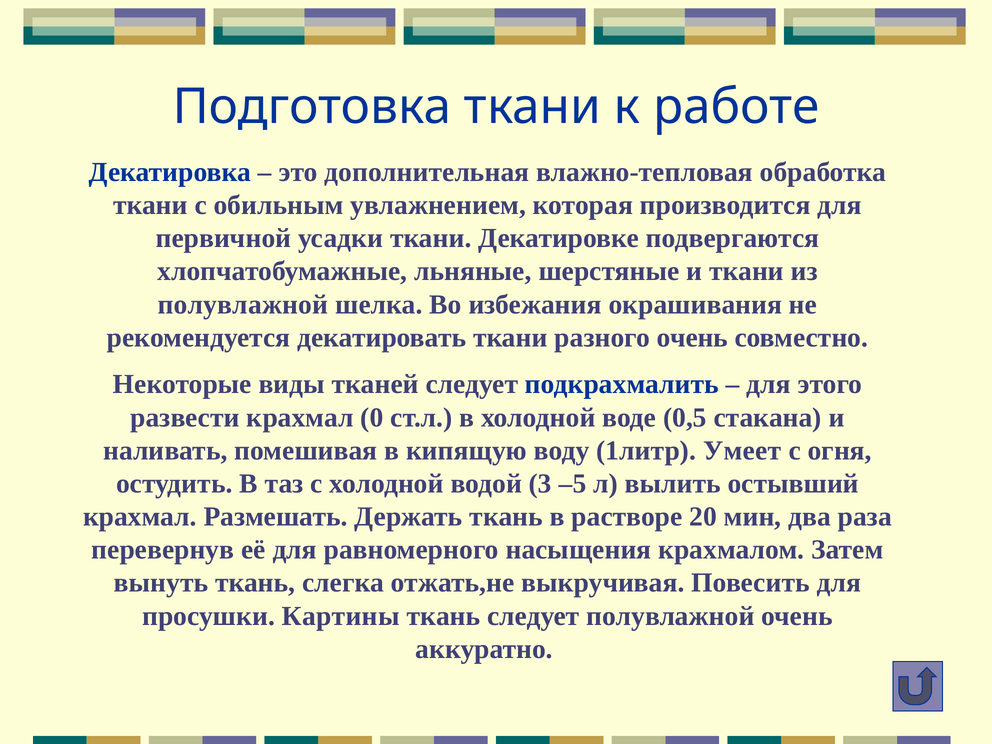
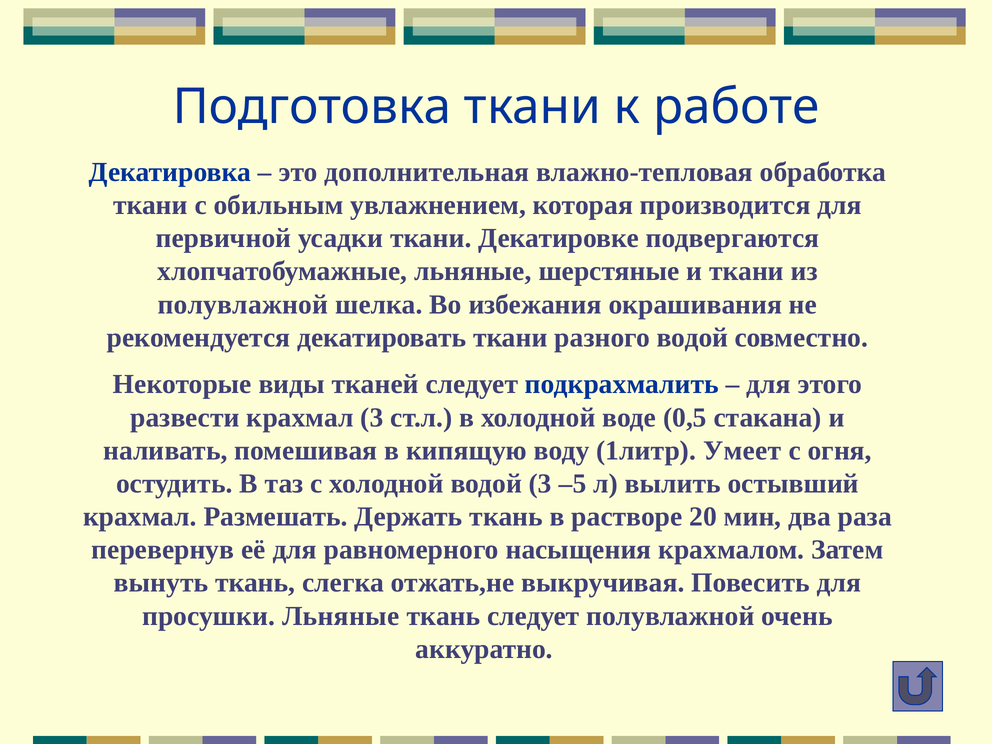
разного очень: очень -> водой (692, 338)
крахмал 0: 0 -> 3 (372, 417)
просушки Картины: Картины -> Льняные (341, 616)
